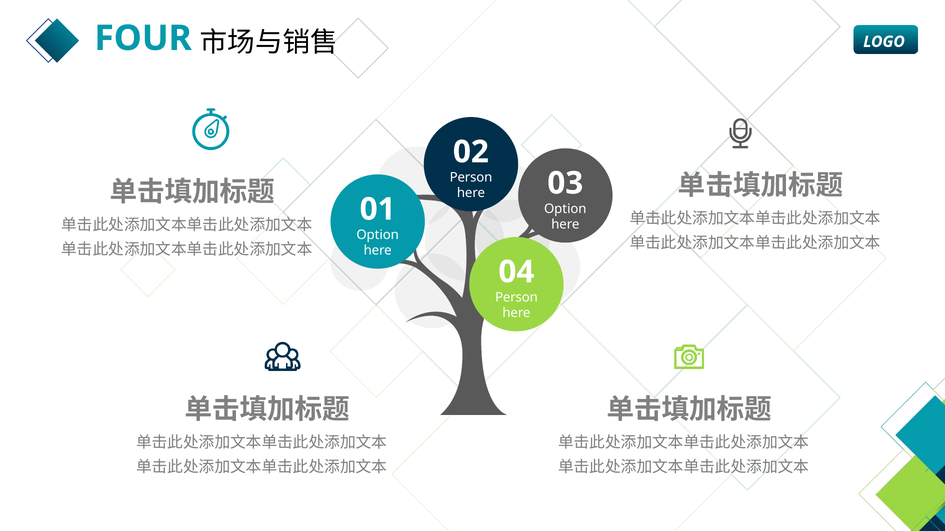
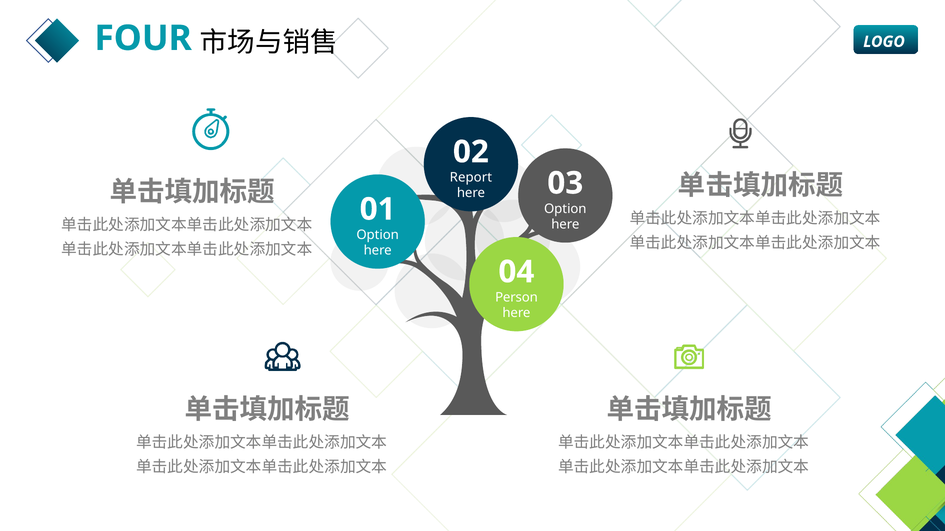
Person: Person -> Report (471, 178)
